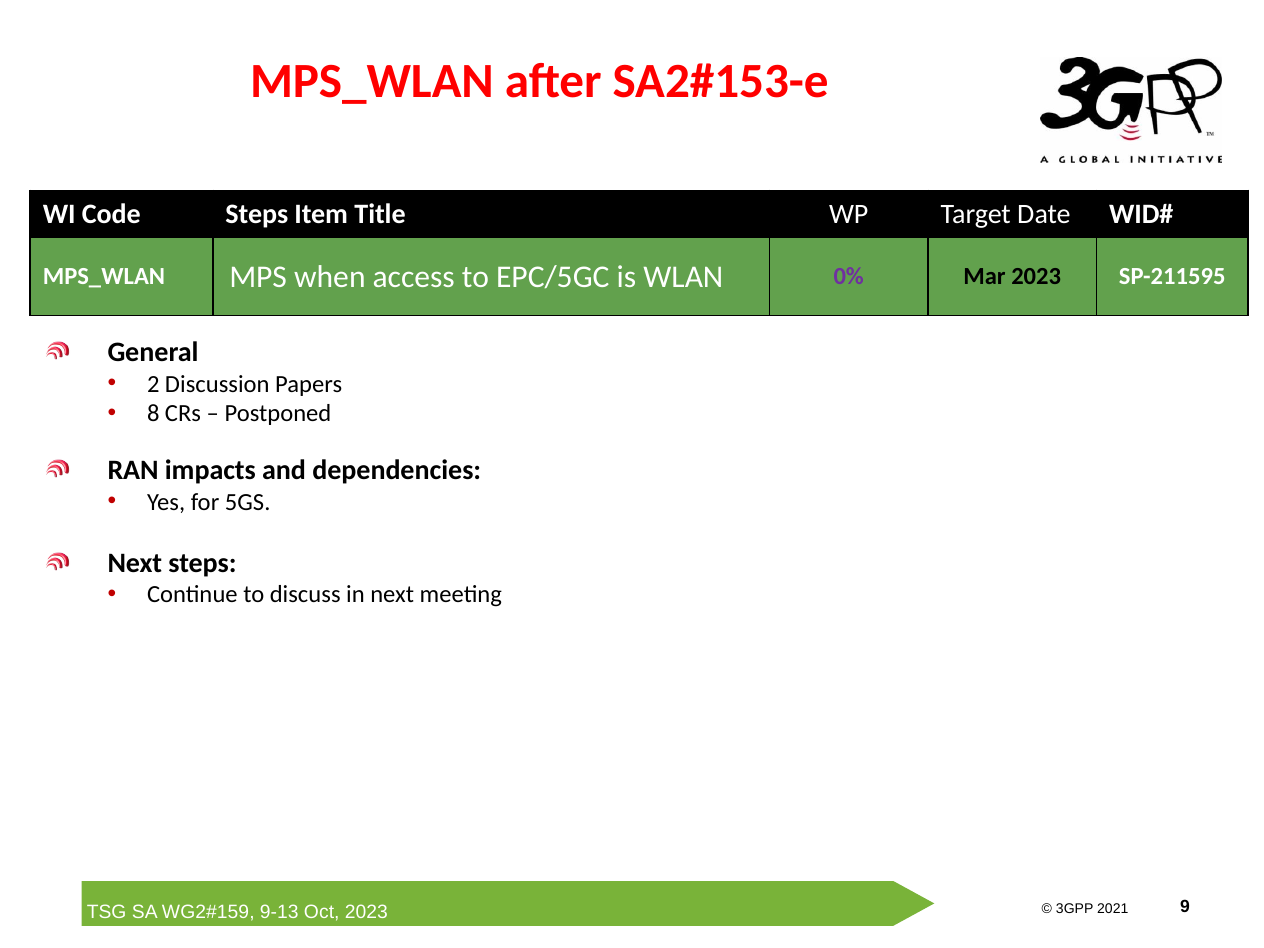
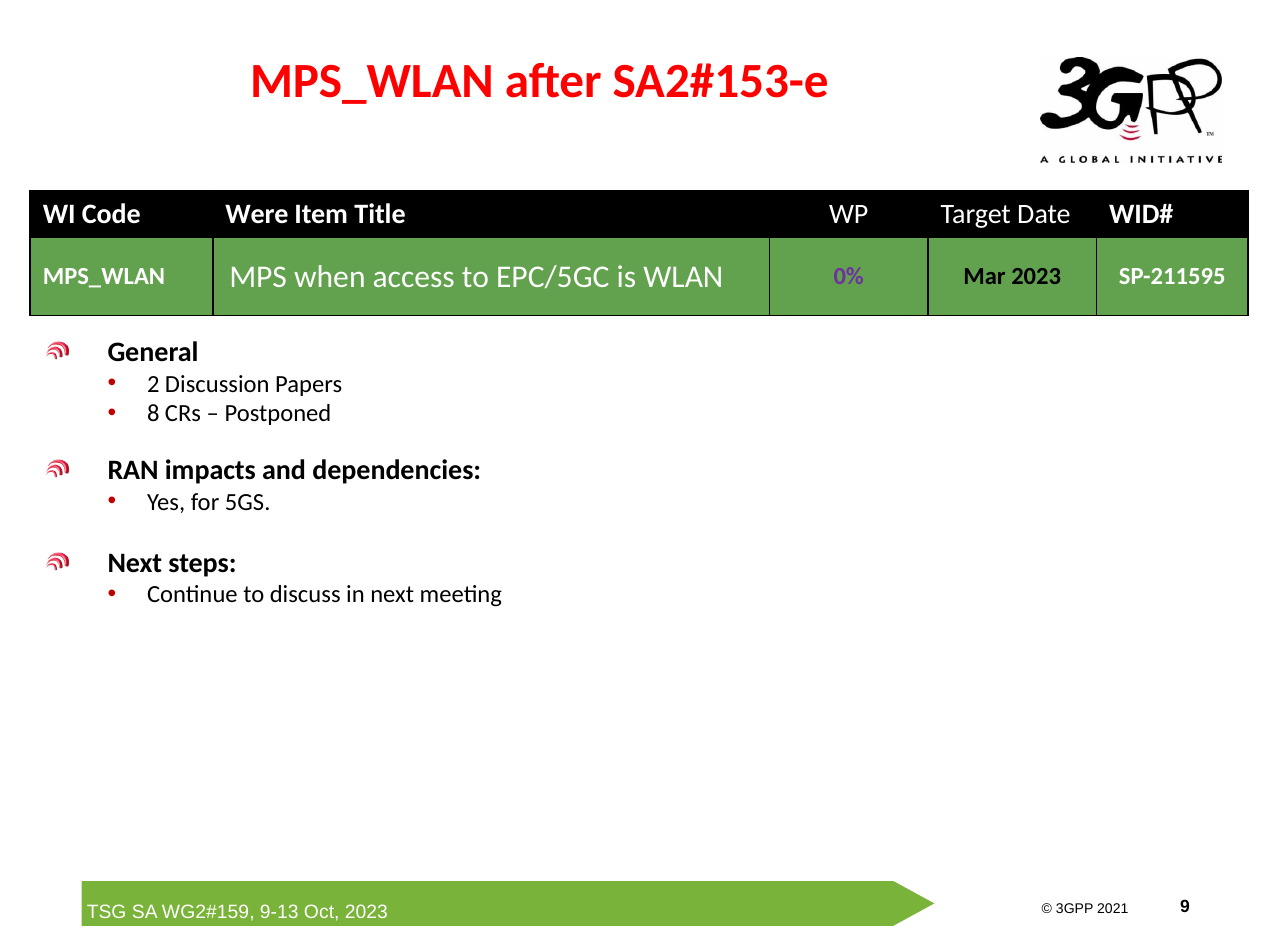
Code Steps: Steps -> Were (257, 214)
